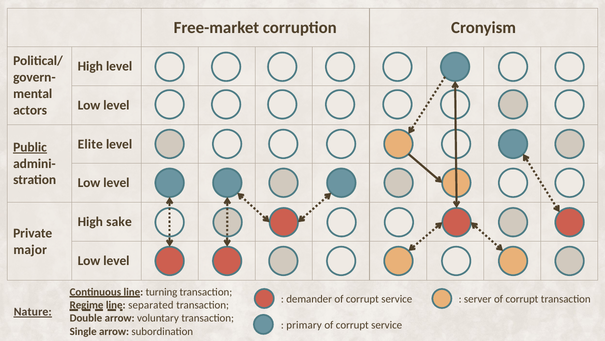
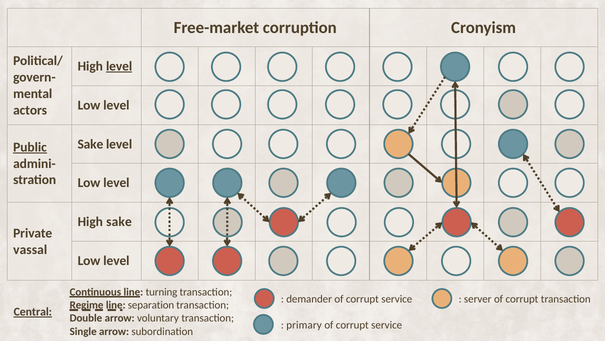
level underline: none -> present (119, 66)
Elite: Elite -> Sake (90, 144)
major: major -> vassal (30, 249)
separated: separated -> separation (151, 305)
Nature: Nature -> Central (33, 311)
